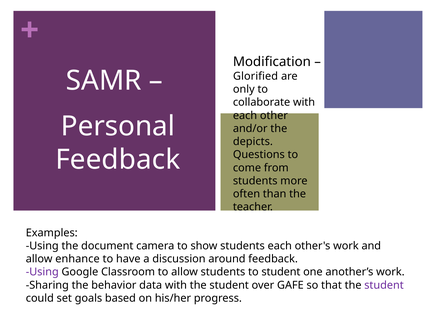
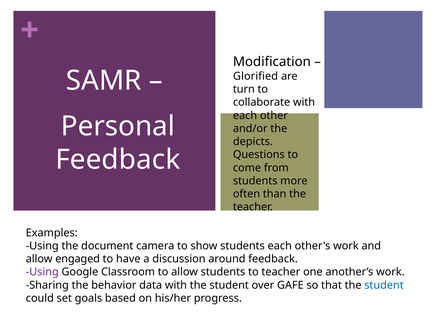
only: only -> turn (244, 89)
enhance: enhance -> engaged (78, 259)
to student: student -> teacher (281, 272)
student colour: purple -> blue (384, 285)
